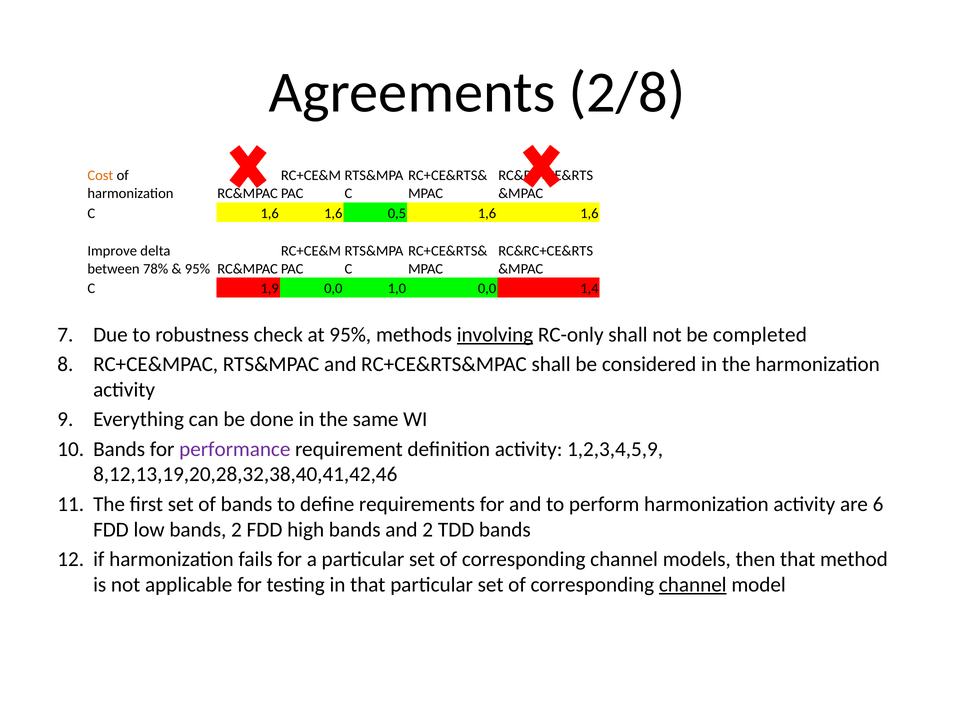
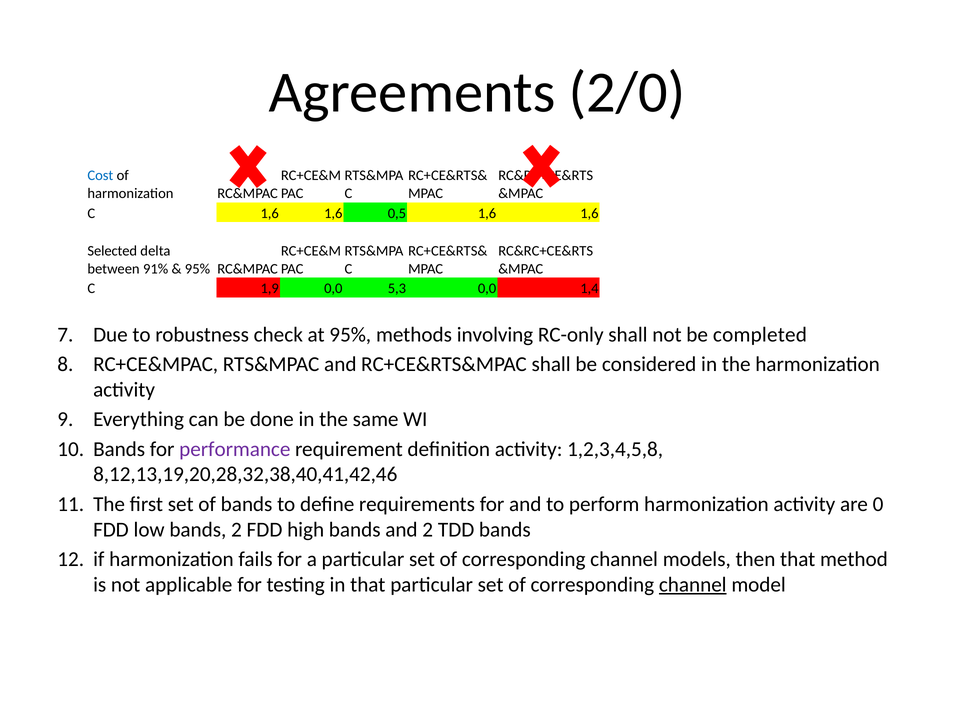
2/8: 2/8 -> 2/0 (627, 92)
Cost colour: orange -> blue (100, 176)
Improve: Improve -> Selected (112, 251)
78%: 78% -> 91% (156, 269)
1,0: 1,0 -> 5,3 (397, 289)
involving underline: present -> none (495, 335)
1,2,3,4,5,9: 1,2,3,4,5,9 -> 1,2,3,4,5,8 (615, 449)
6: 6 -> 0 (878, 504)
